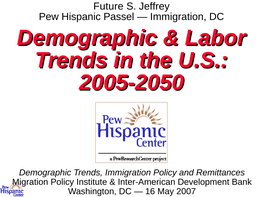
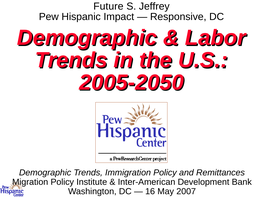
Passel: Passel -> Impact (119, 17)
Immigration: Immigration -> Responsive (178, 17)
